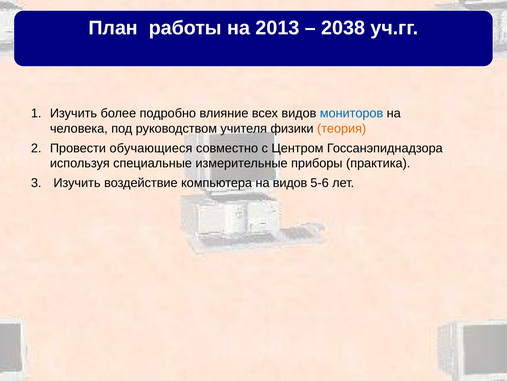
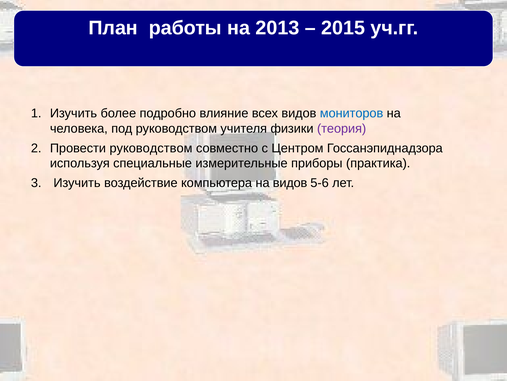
2038: 2038 -> 2015 (343, 28)
теория colour: orange -> purple (342, 128)
Провести обучающиеся: обучающиеся -> руководством (151, 148)
